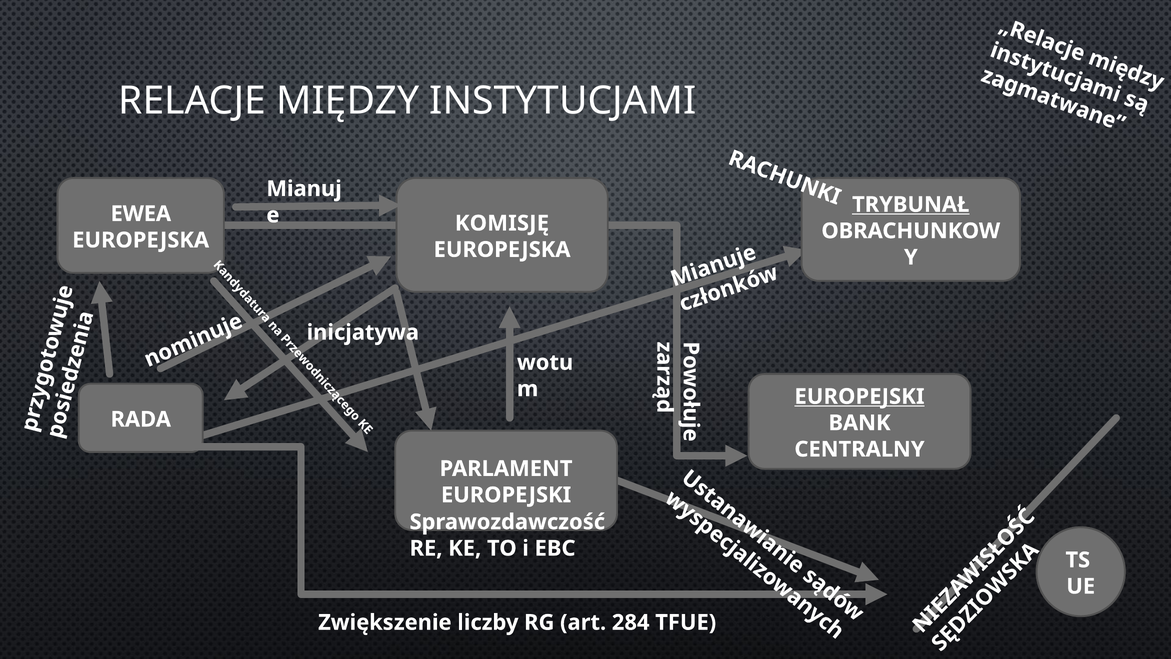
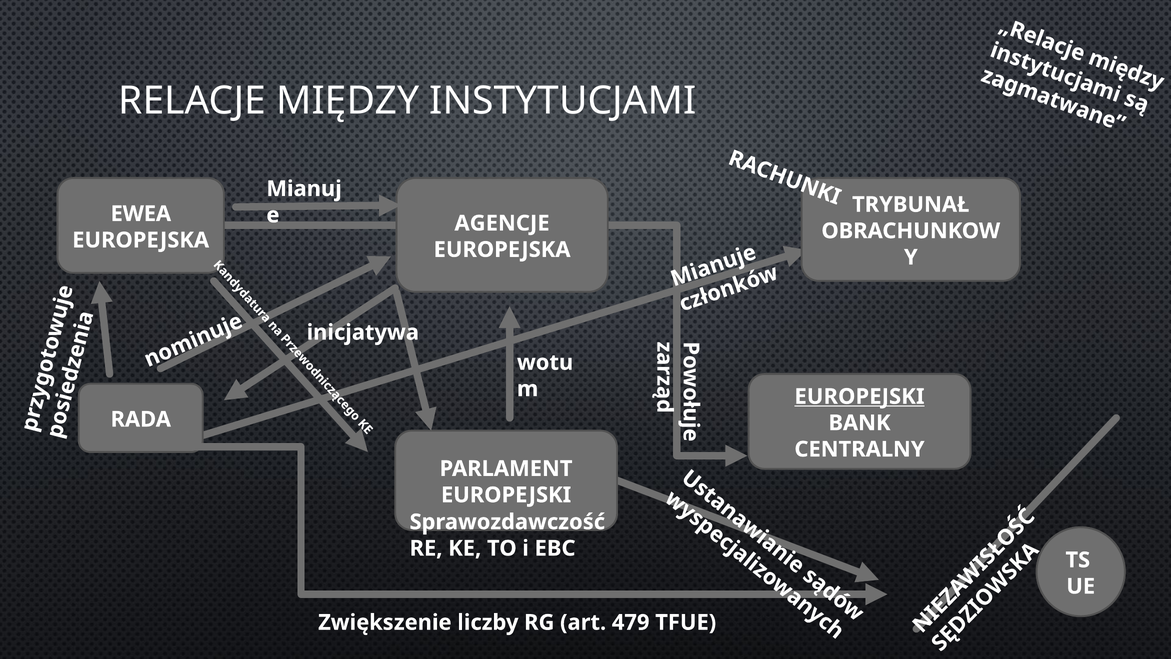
TRYBUNAŁ underline: present -> none (911, 205)
KOMISJĘ: KOMISJĘ -> AGENCJE (502, 223)
284: 284 -> 479 (631, 622)
